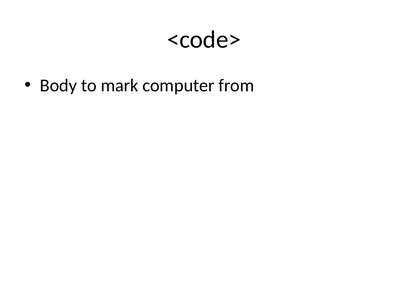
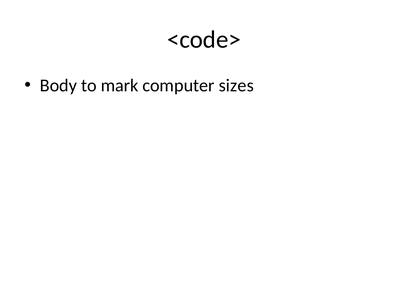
from: from -> sizes (236, 86)
